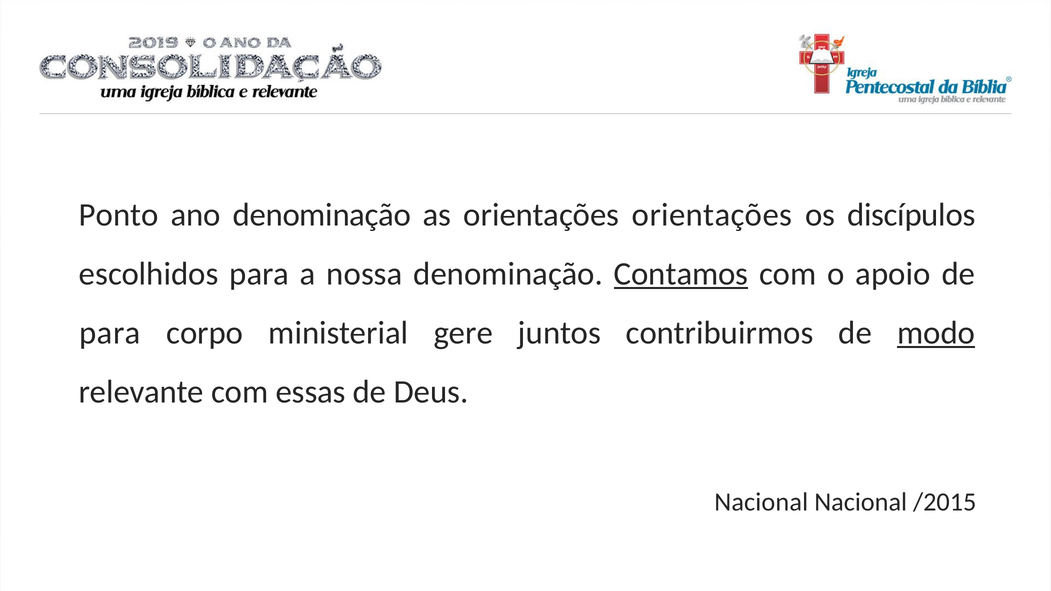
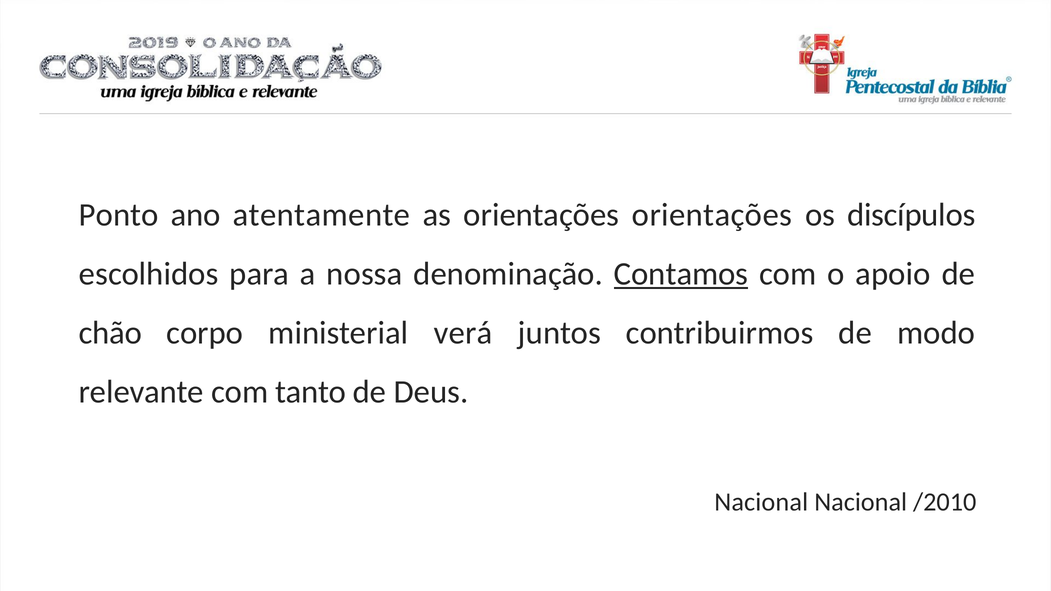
ano denominação: denominação -> atentamente (322, 215)
para: para -> chão (110, 333)
gere: gere -> verá (463, 333)
modo underline: present -> none (936, 333)
essas: essas -> tanto (311, 392)
/2015: /2015 -> /2010 (945, 502)
